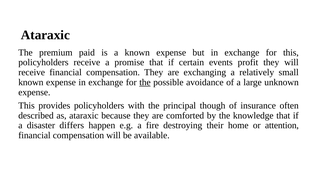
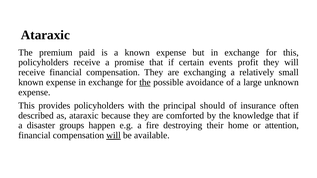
though: though -> should (213, 106)
differs: differs -> groups (72, 126)
will underline: none -> present (114, 136)
